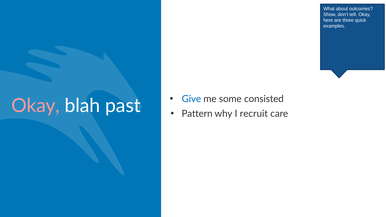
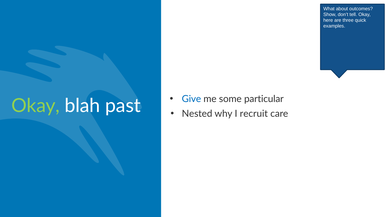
consisted: consisted -> particular (264, 99)
Okay colour: pink -> light green (36, 106)
Pattern: Pattern -> Nested (197, 114)
